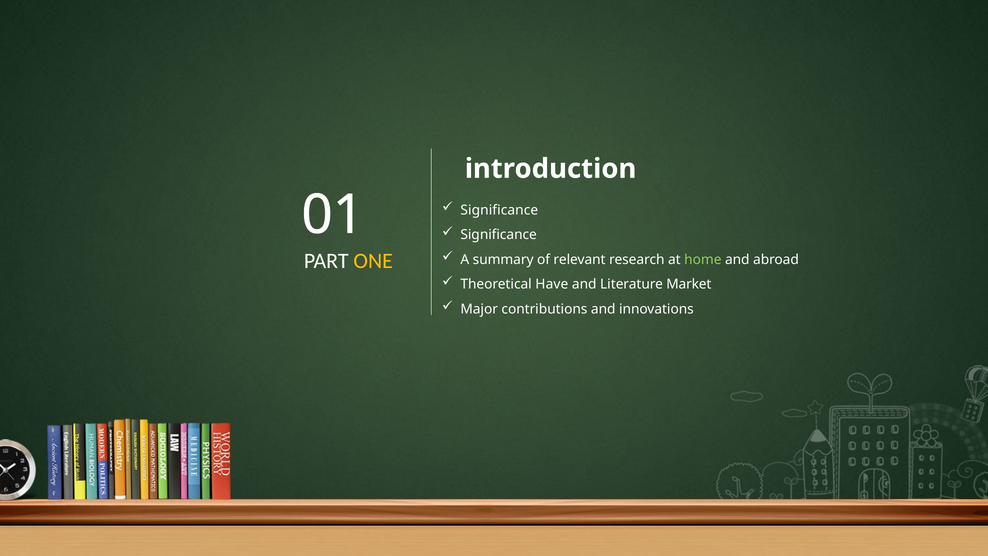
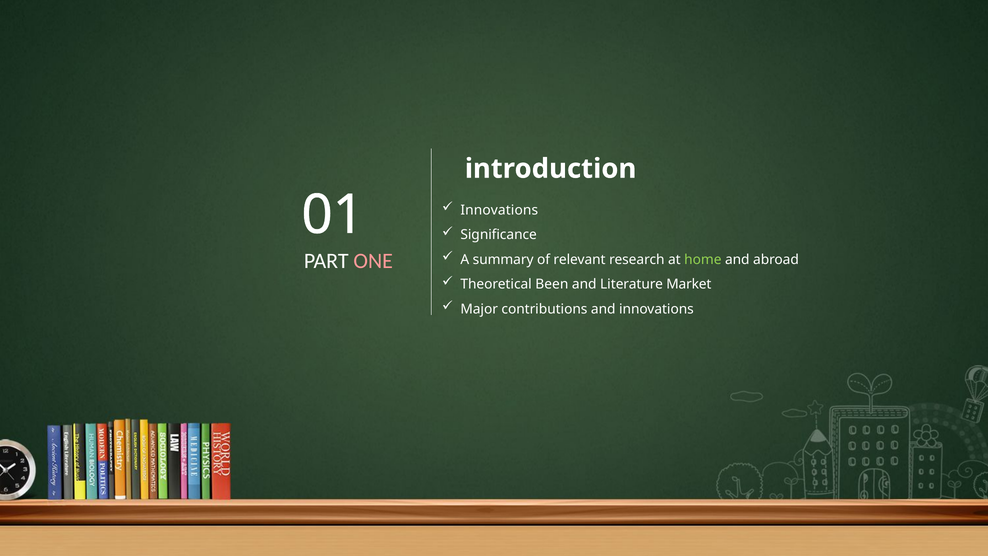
Significance: Significance -> Innovations (499, 210)
ONE colour: yellow -> pink (373, 261)
Have: Have -> Been (552, 284)
